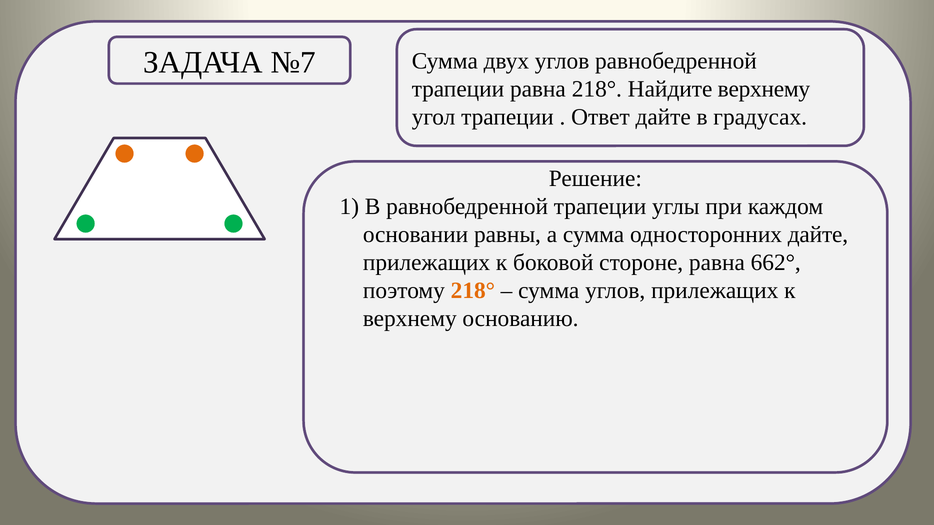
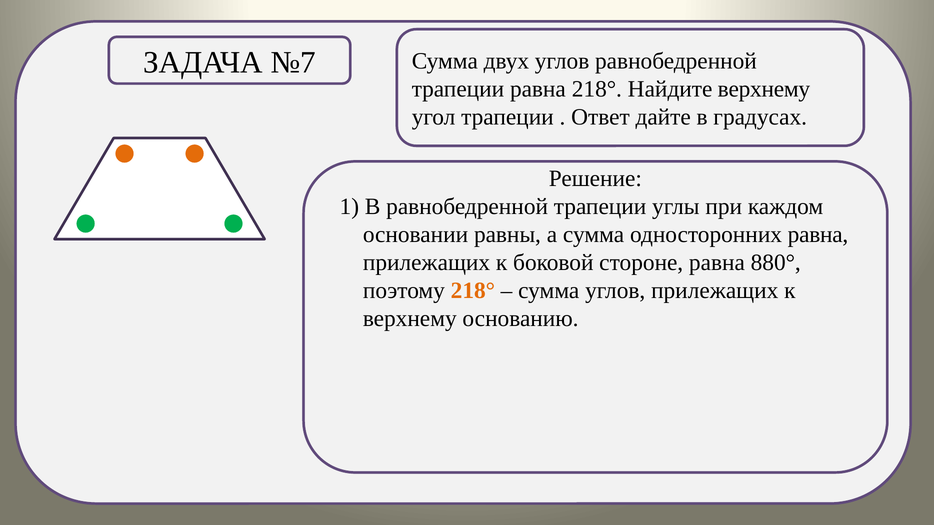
односторонних дайте: дайте -> равна (818, 235)
662°: 662° -> 880° (776, 263)
